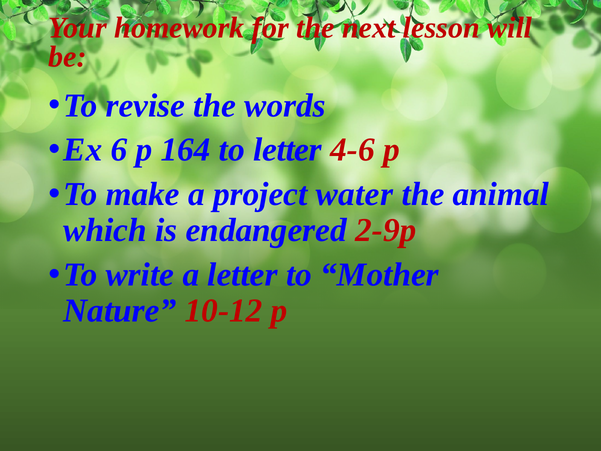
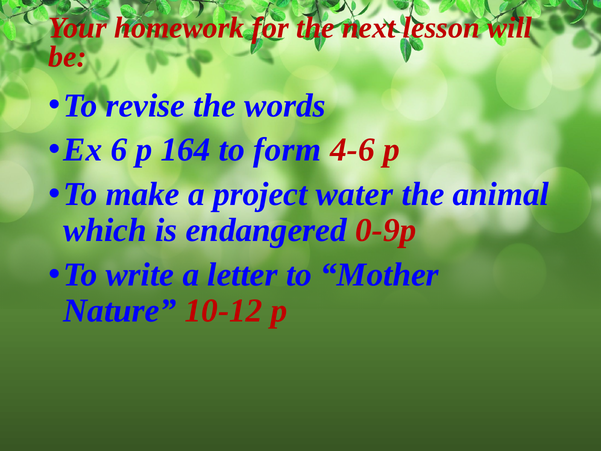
to letter: letter -> form (287, 150)
2-9p: 2-9p -> 0-9p (386, 230)
